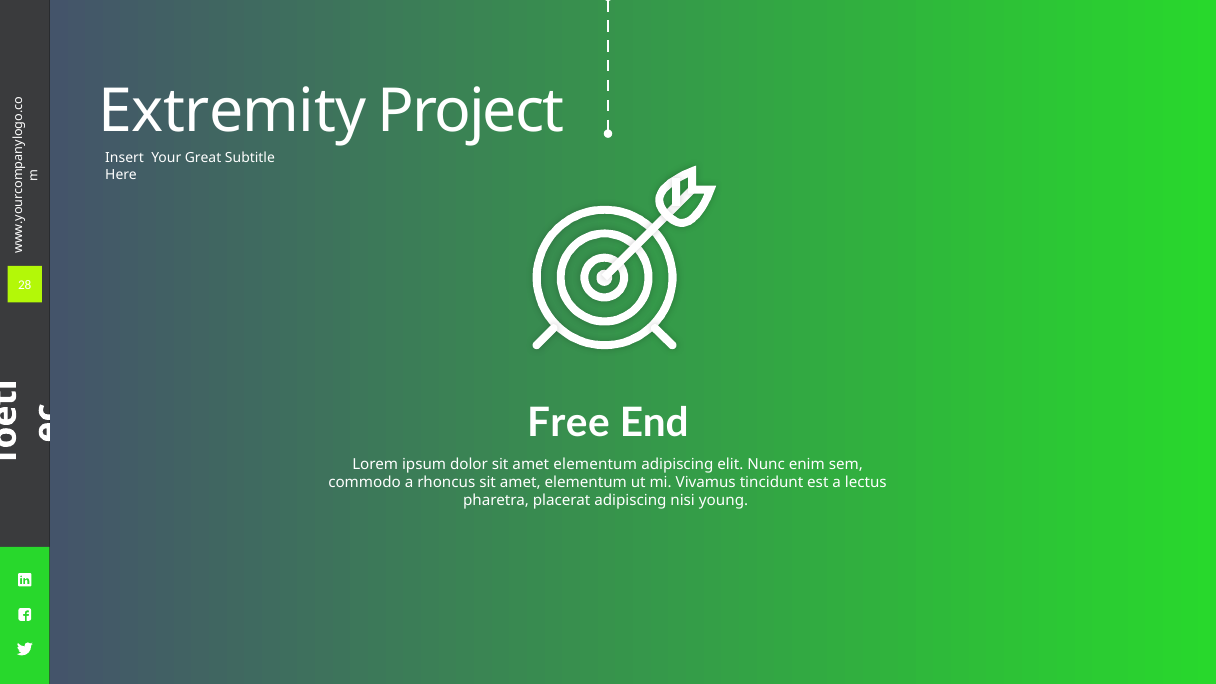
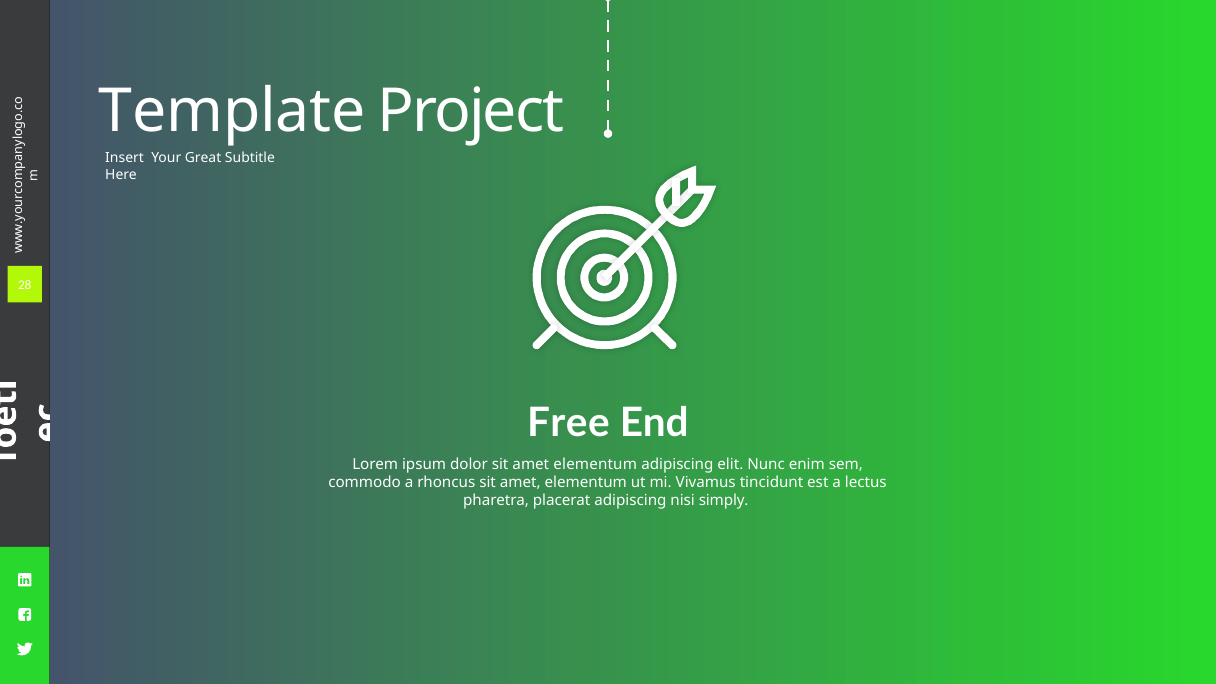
Extremity: Extremity -> Template (232, 112)
young: young -> simply (724, 501)
